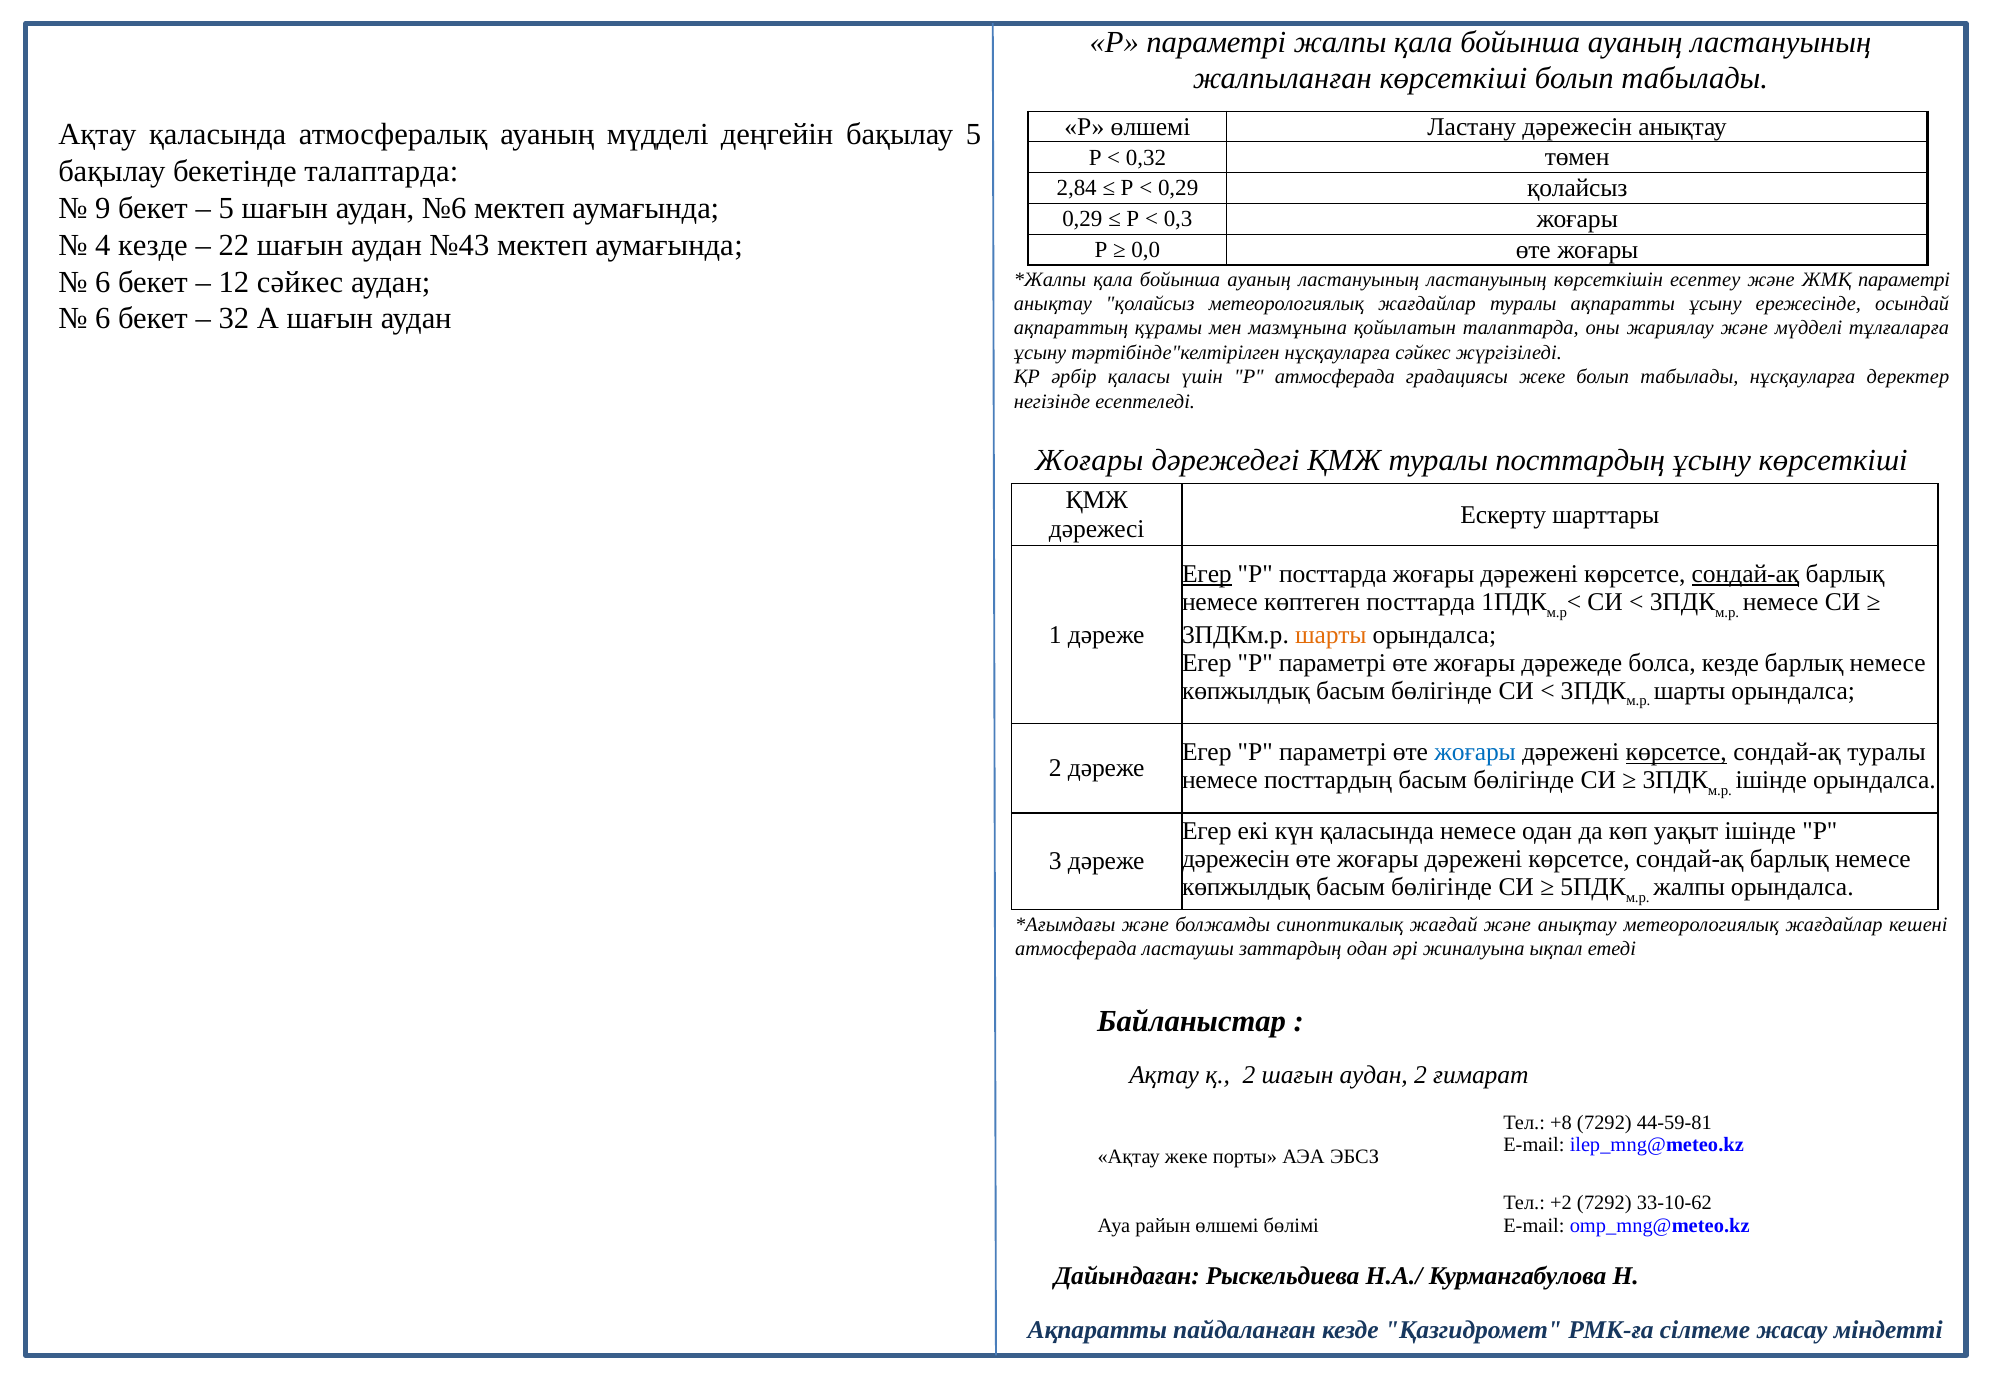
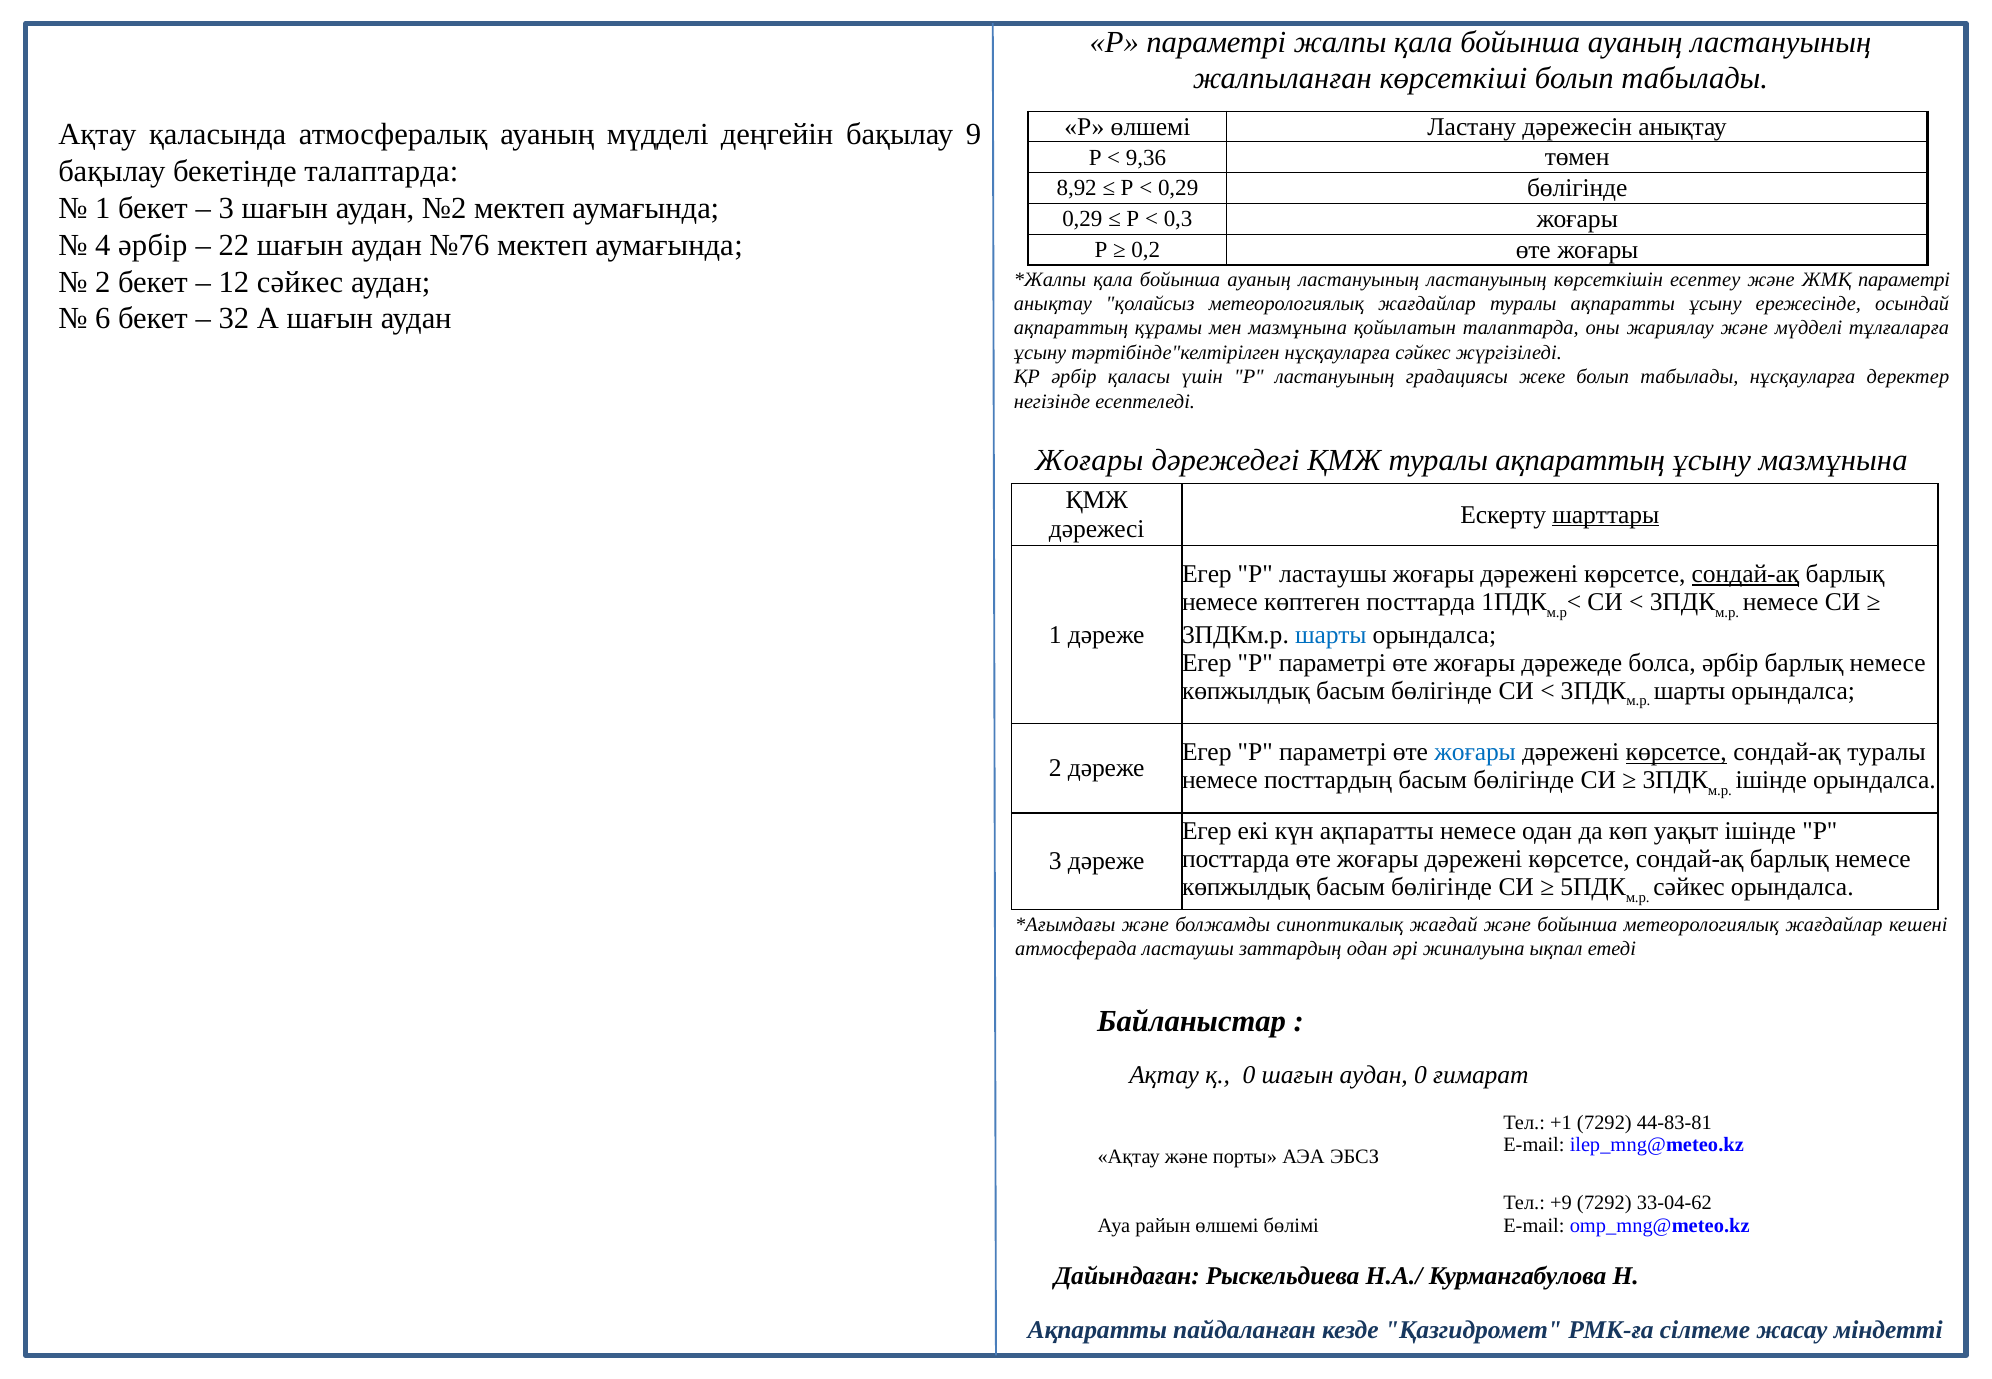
бақылау 5: 5 -> 9 (974, 135)
0,32: 0,32 -> 9,36 (1146, 157)
2,84: 2,84 -> 8,92 (1077, 188)
0,29 қолайсыз: қолайсыз -> бөлігінде (1577, 188)
9: 9 -> 1 (103, 208)
5: 5 -> 3 (226, 208)
№6: №6 -> №2 (444, 208)
4 кезде: кезде -> әрбір (153, 245)
№43: №43 -> №76 (459, 245)
0,0: 0,0 -> 0,2 (1146, 250)
6: 6 -> 2 (103, 282)
Р атмосферада: атмосферада -> ластануының (1335, 377)
туралы посттардың: посттардың -> ақпараттың (1580, 461)
ұсыну көрсеткіші: көрсеткіші -> мазмұнына (1833, 461)
шарттары underline: none -> present (1606, 515)
Егер underline: present -> none (1207, 574)
Р посттарда: посттарда -> ластаушы (1333, 574)
шарты colour: orange -> blue (1331, 635)
болса кезде: кезде -> әрбір (1730, 663)
күн қаласында: қаласында -> ақпаратты (1377, 831)
дәрежесін: дәрежесін -> посттарда (1236, 859)
жалпы: жалпы -> сәйкес (1689, 887)
және анықтау: анықтау -> бойынша (1577, 924)
қ 2: 2 -> 0 (1249, 1075)
аудан 2: 2 -> 0 (1421, 1075)
+8: +8 -> +1 (1561, 1122)
44-59-81: 44-59-81 -> 44-83-81 (1674, 1122)
Ақтау жеке: жеке -> және (1186, 1156)
+2: +2 -> +9 (1561, 1203)
33-10-62: 33-10-62 -> 33-04-62 (1674, 1203)
